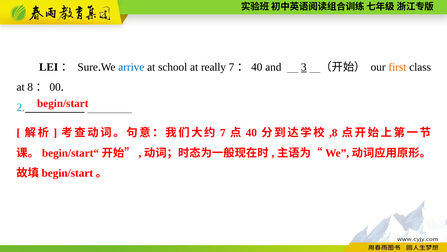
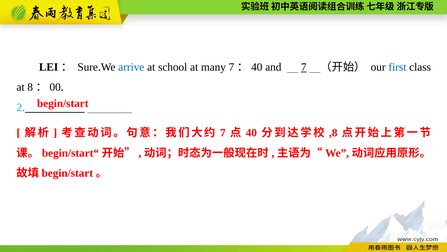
really: really -> many (213, 67)
and 3: 3 -> 7 (304, 67)
first colour: orange -> blue (397, 67)
